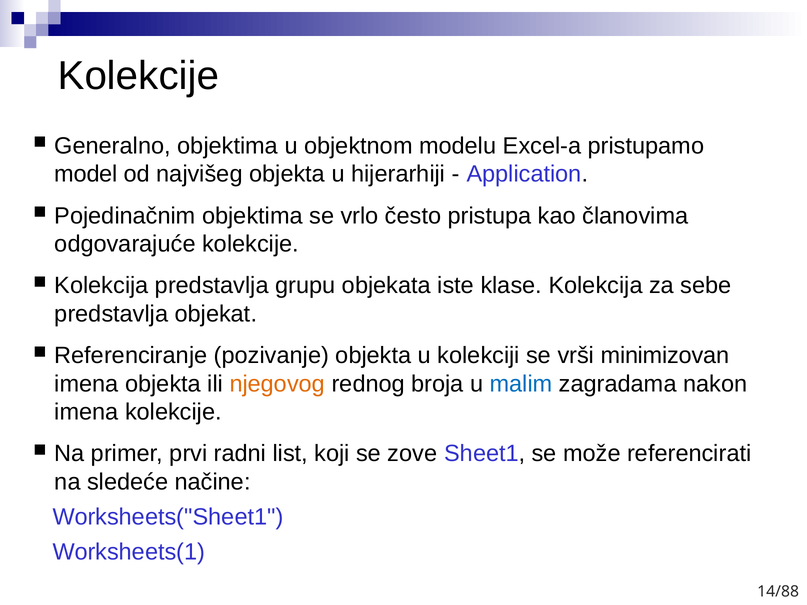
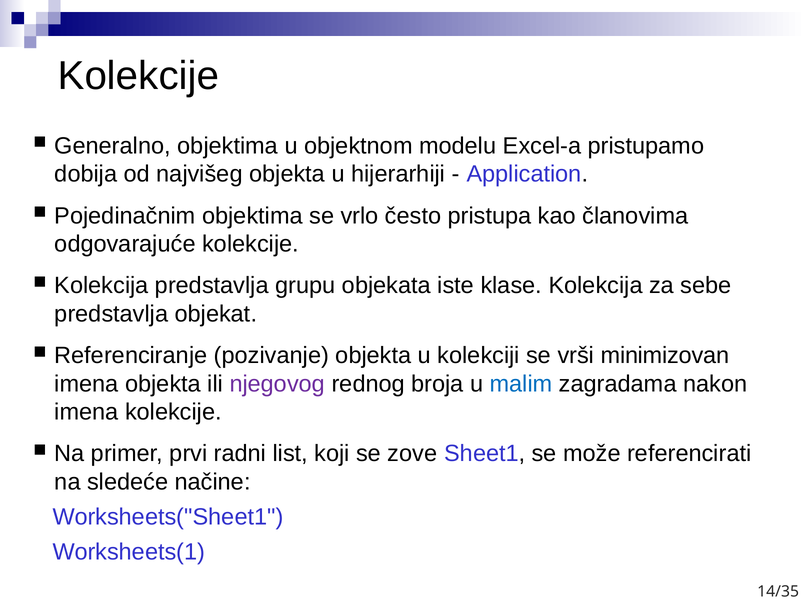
model: model -> dobija (86, 174)
njegovog colour: orange -> purple (277, 384)
14/88: 14/88 -> 14/35 (778, 592)
